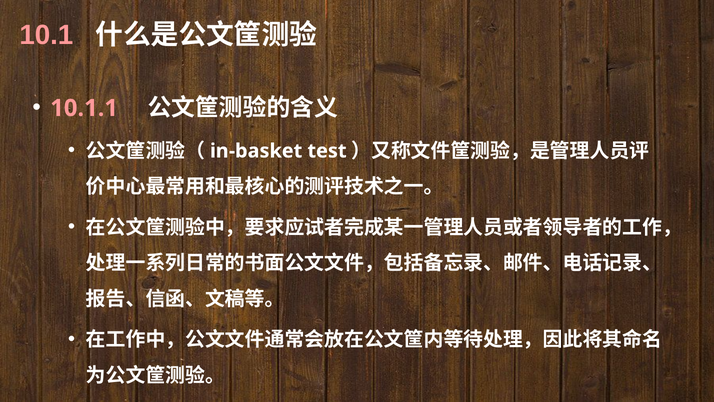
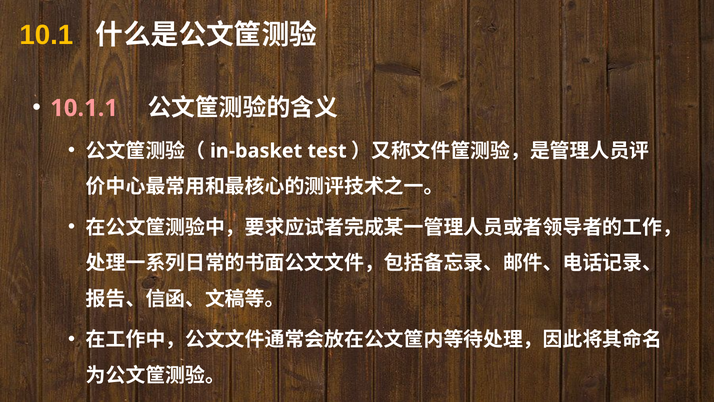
10.1 colour: pink -> yellow (46, 35)
